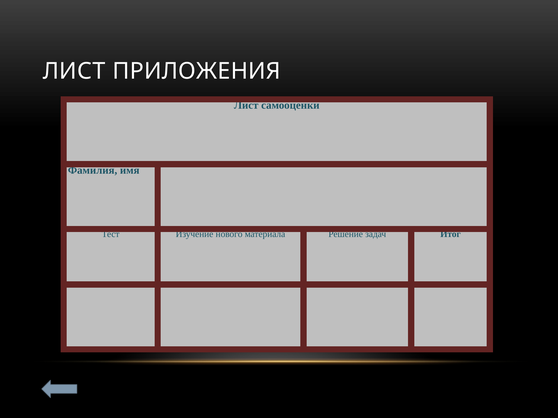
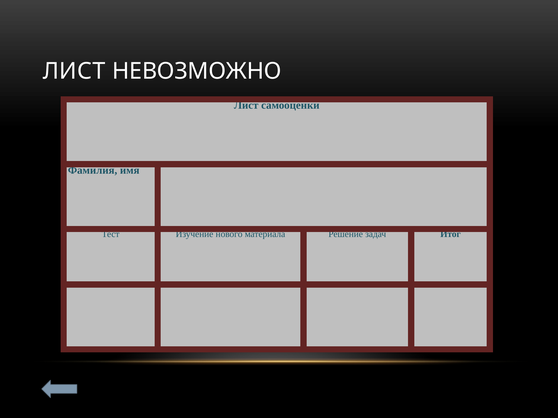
ПРИЛОЖЕНИЯ: ПРИЛОЖЕНИЯ -> НЕВОЗМОЖНО (197, 71)
